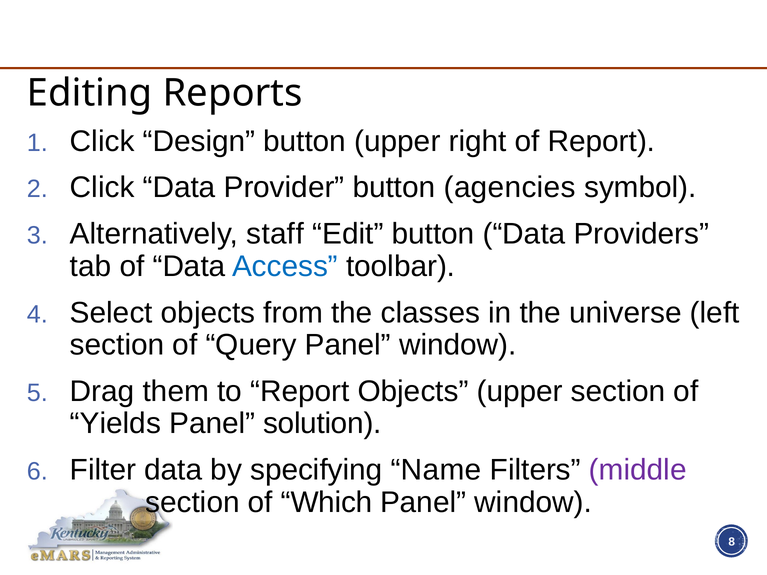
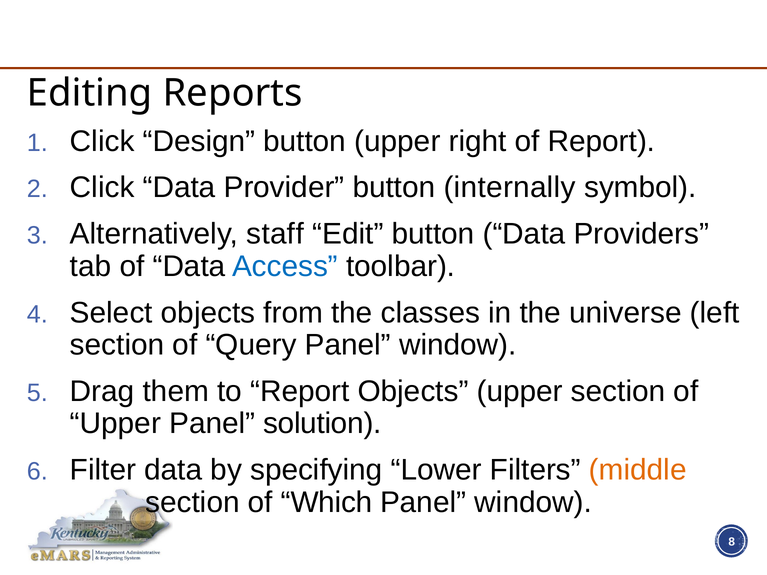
agencies: agencies -> internally (510, 188)
Yields: Yields -> Upper (115, 424)
Name: Name -> Lower (436, 470)
middle colour: purple -> orange (638, 470)
